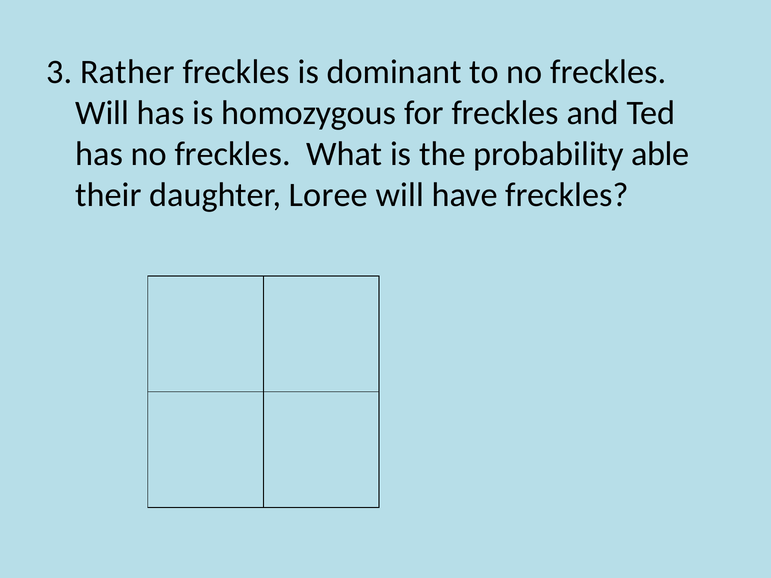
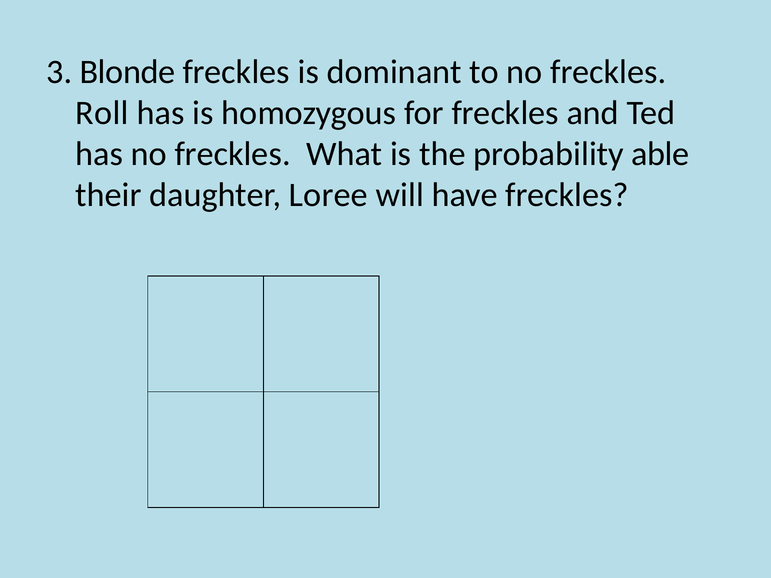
Rather: Rather -> Blonde (128, 72)
Will: Will -> Roll (102, 113)
